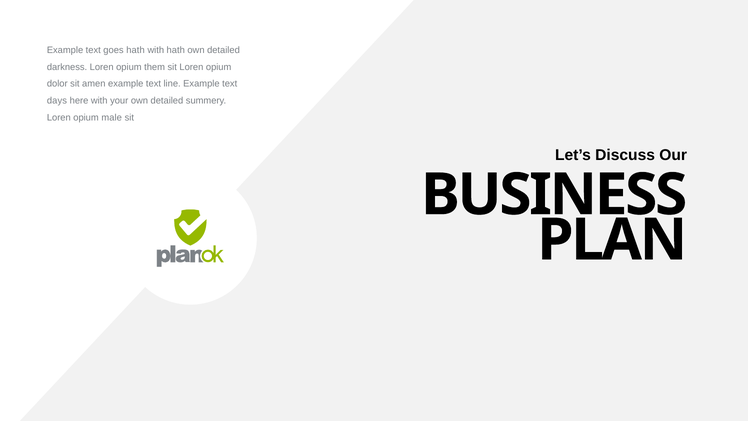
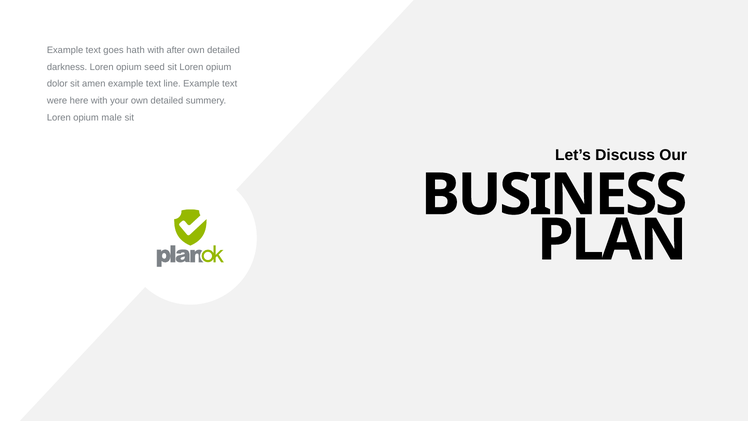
with hath: hath -> after (176, 50)
them: them -> seed (155, 67)
days: days -> were (57, 101)
